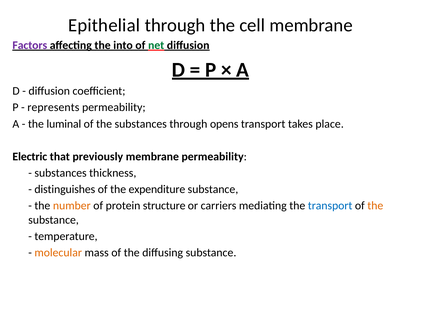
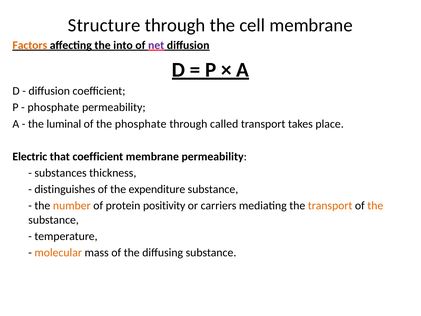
Epithelial: Epithelial -> Structure (104, 25)
Factors colour: purple -> orange (30, 45)
net colour: green -> purple (156, 45)
represents: represents -> phosphate (53, 107)
the substances: substances -> phosphate (141, 124)
opens: opens -> called (224, 124)
that previously: previously -> coefficient (98, 156)
structure: structure -> positivity (164, 206)
transport colour: blue -> orange (330, 206)
